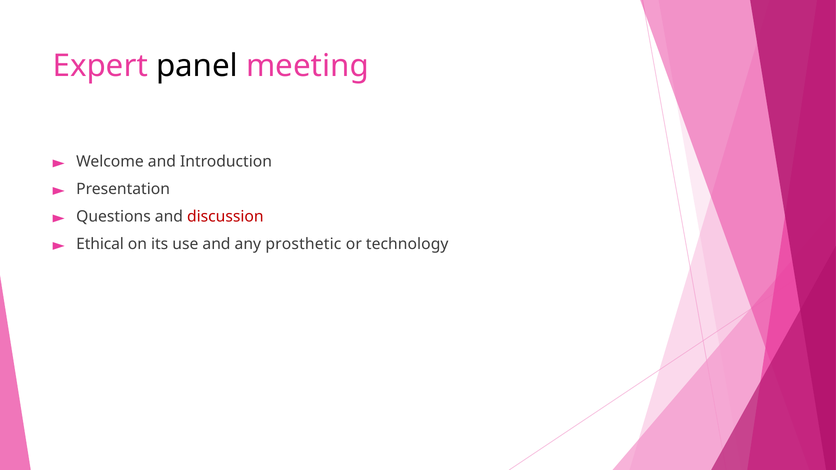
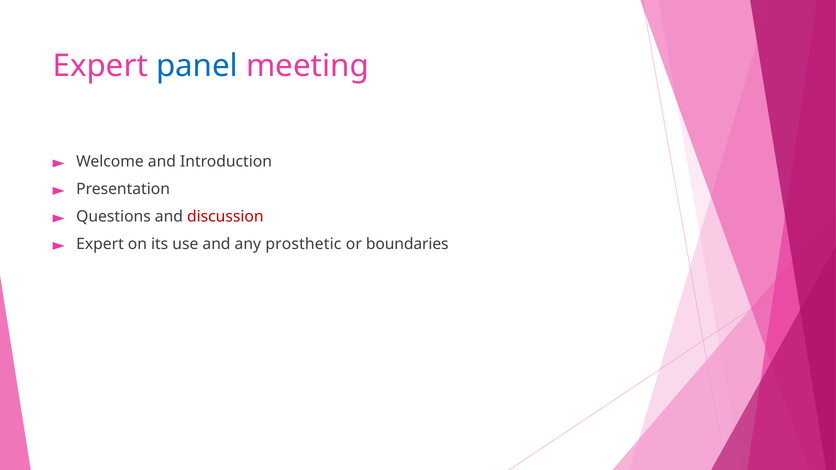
panel colour: black -> blue (197, 66)
Ethical: Ethical -> Expert (100, 244)
technology: technology -> boundaries (407, 244)
